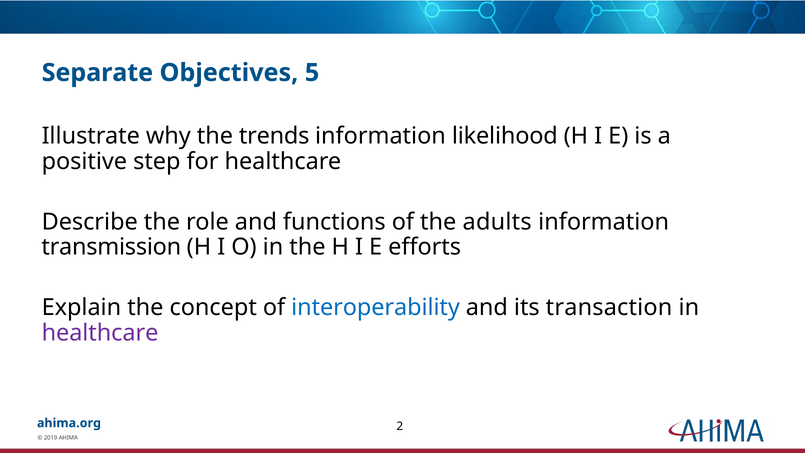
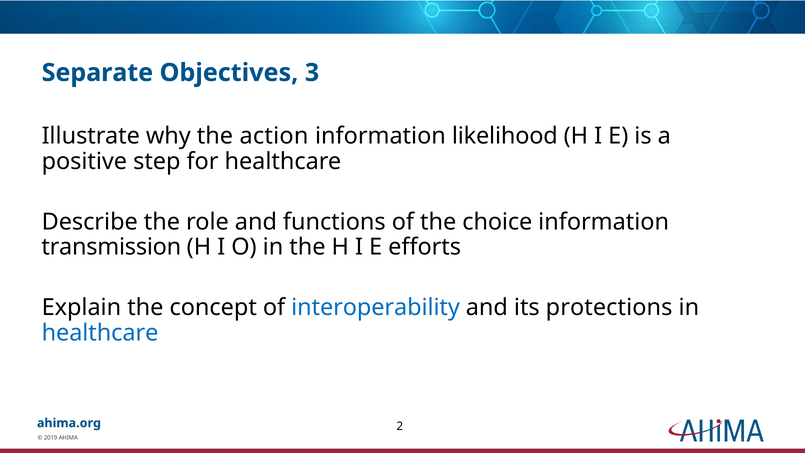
5: 5 -> 3 (312, 73)
trends: trends -> action (274, 136)
adults: adults -> choice (497, 222)
transaction: transaction -> protections (609, 307)
healthcare colour: purple -> blue (100, 333)
